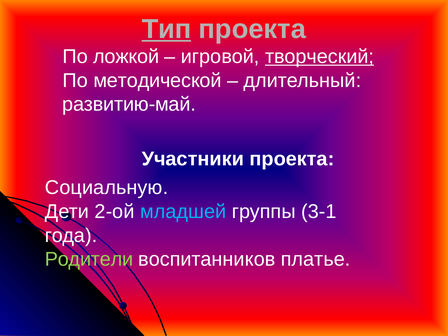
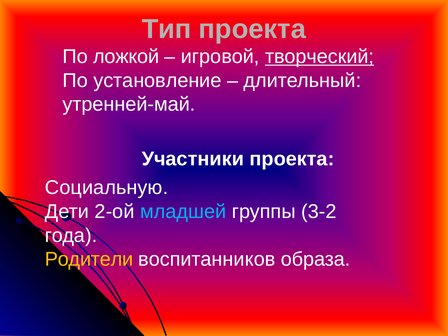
Тип underline: present -> none (166, 29)
методической: методической -> установление (157, 80)
развитию-май: развитию-май -> утренней-май (129, 104)
3-1: 3-1 -> 3-2 (319, 212)
Родители colour: light green -> yellow (89, 259)
платье: платье -> образа (316, 259)
